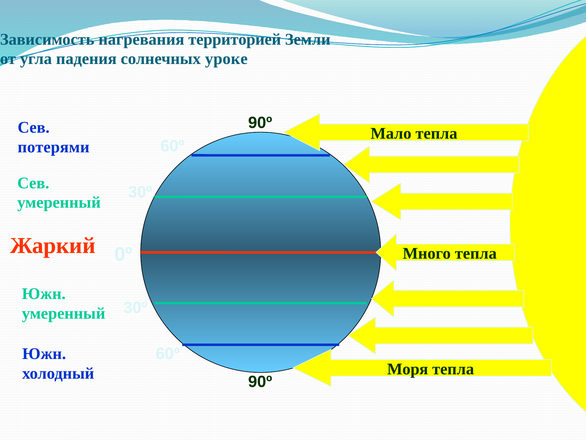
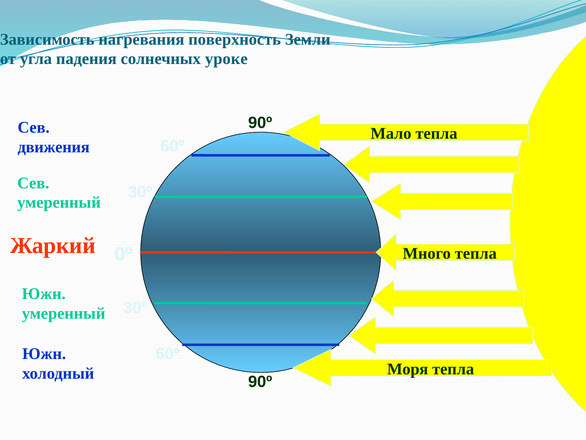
территорией: территорией -> поверхность (235, 39)
потерями: потерями -> движения (54, 147)
